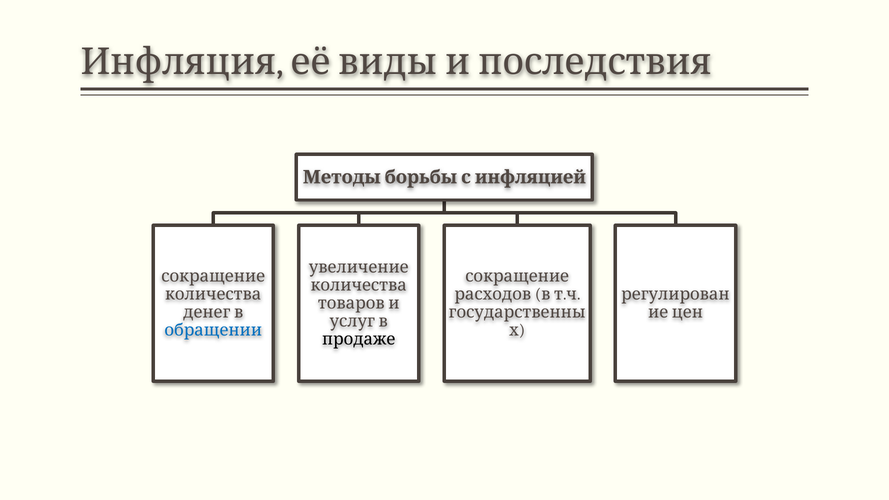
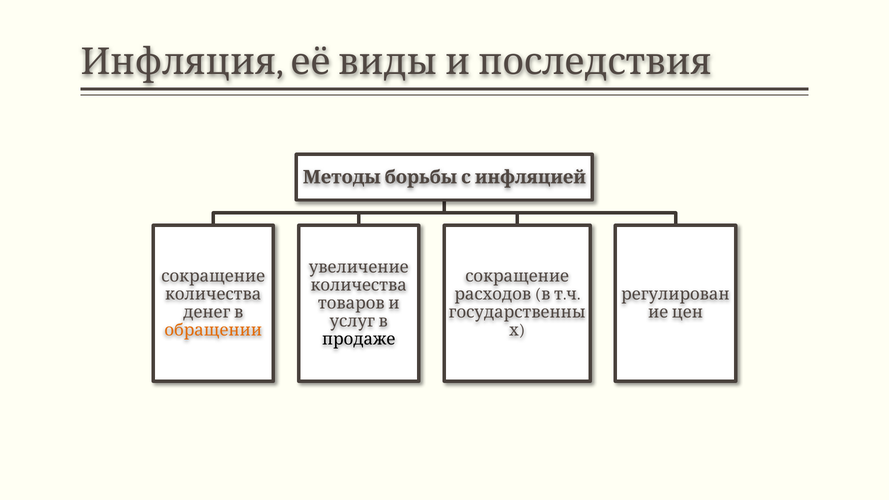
обращении colour: blue -> orange (213, 330)
